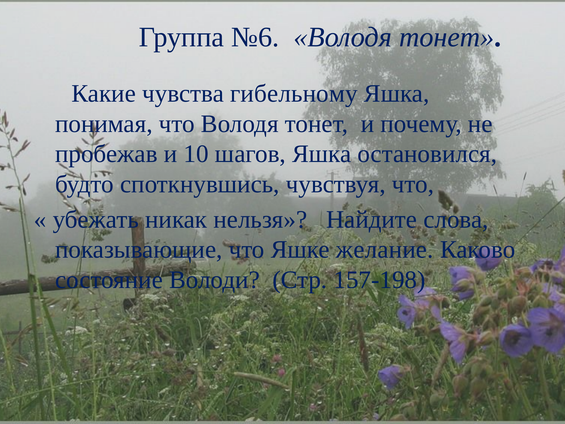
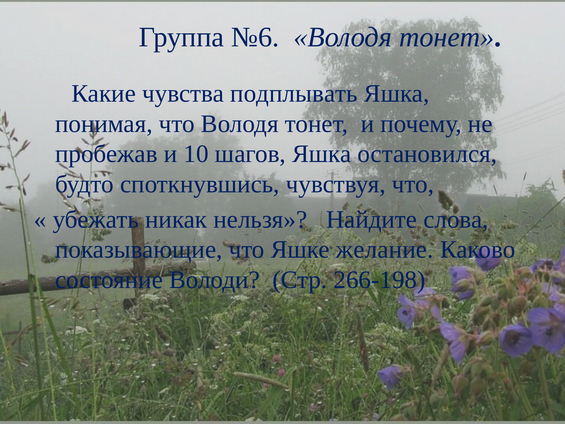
гибельному: гибельному -> подплывать (294, 94)
157-198: 157-198 -> 266-198 (380, 280)
